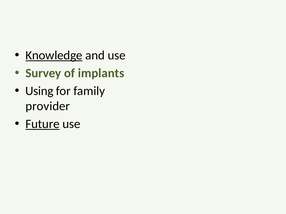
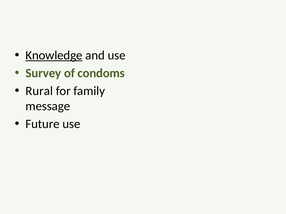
implants: implants -> condoms (101, 73)
Using: Using -> Rural (39, 91)
provider: provider -> message (48, 106)
Future underline: present -> none (43, 124)
